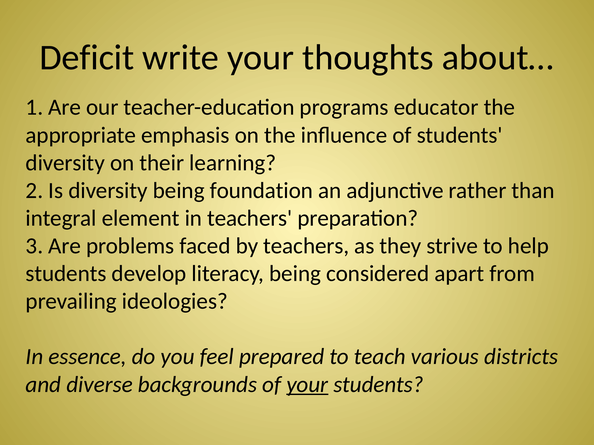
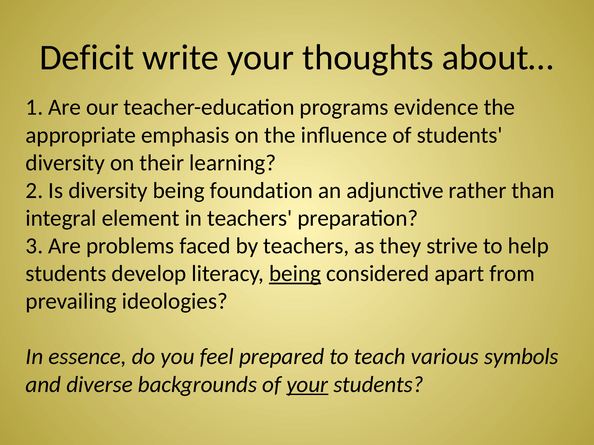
educator: educator -> evidence (436, 107)
being underline: none -> present (295, 274)
districts: districts -> symbols (521, 357)
